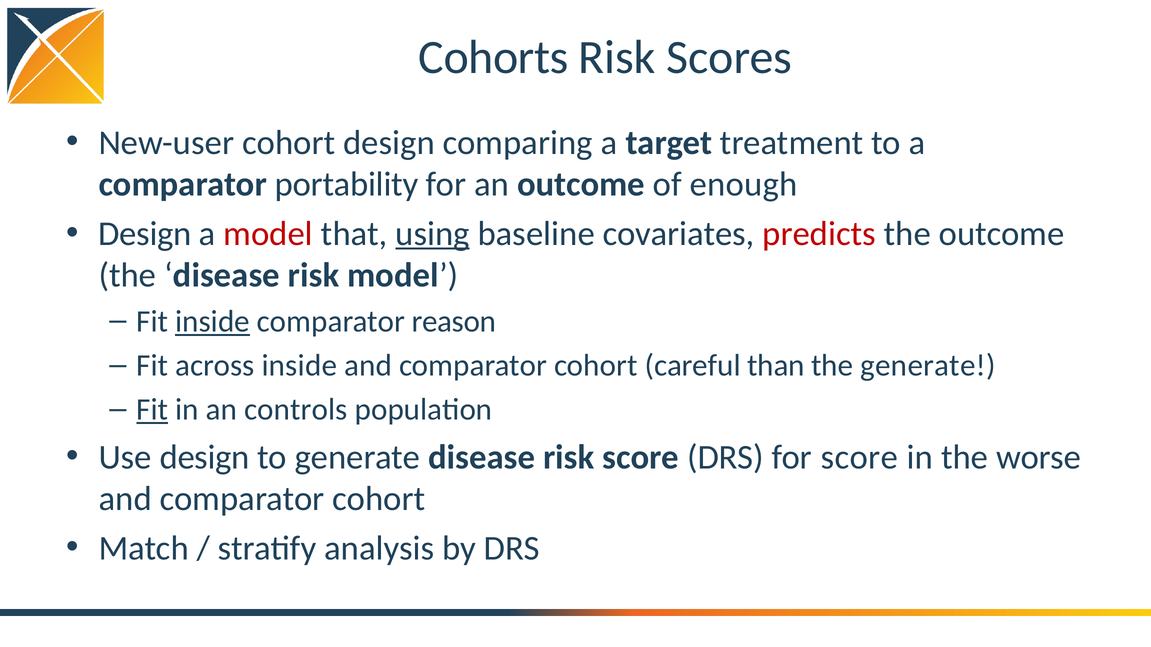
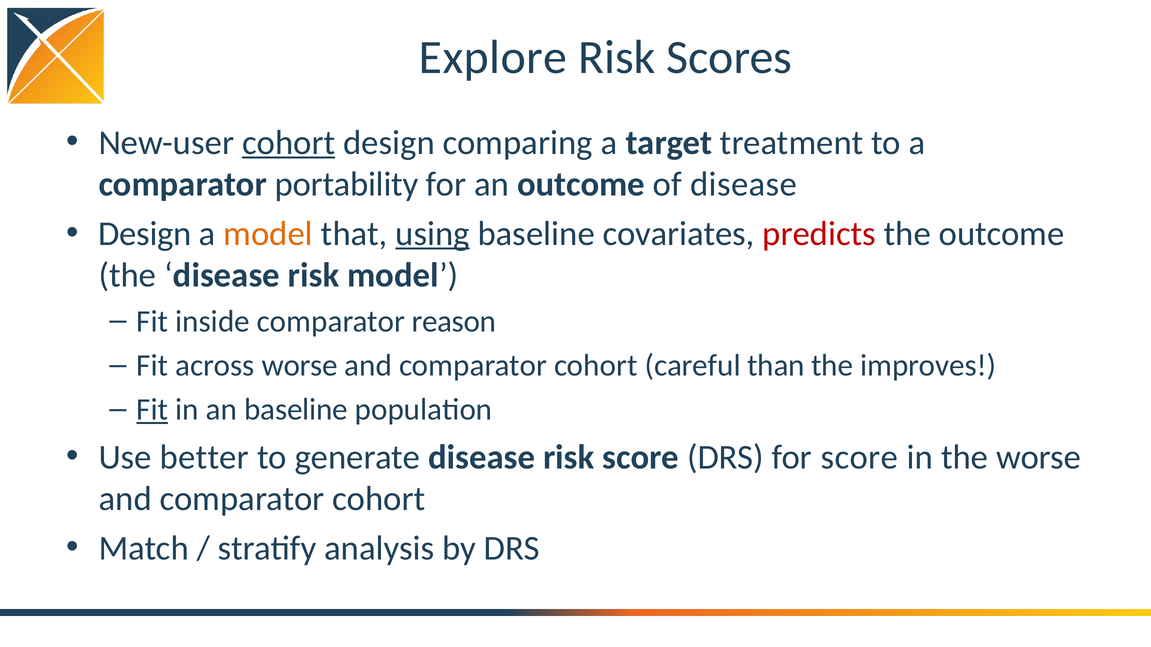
Cohorts: Cohorts -> Explore (493, 57)
cohort underline: none -> present (289, 143)
of enough: enough -> disease (744, 184)
model colour: red -> orange (268, 234)
inside underline: present -> none (213, 322)
across inside: inside -> worse (300, 366)
the generate: generate -> improves (928, 366)
an controls: controls -> baseline (296, 410)
Use design: design -> better (204, 457)
